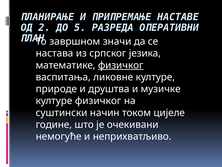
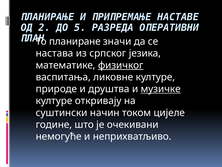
завршном: завршном -> планиране (75, 41)
музичке underline: none -> present (161, 89)
културе физичког: физичког -> откривају (98, 101)
